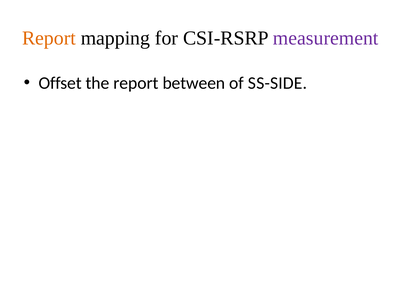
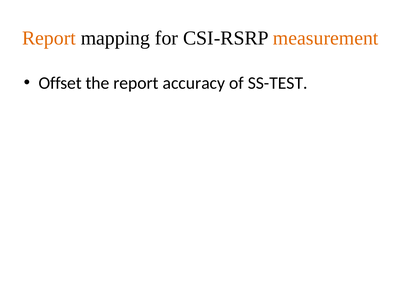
measurement colour: purple -> orange (326, 38)
between: between -> accuracy (194, 83)
SS-SIDE: SS-SIDE -> SS-TEST (278, 83)
